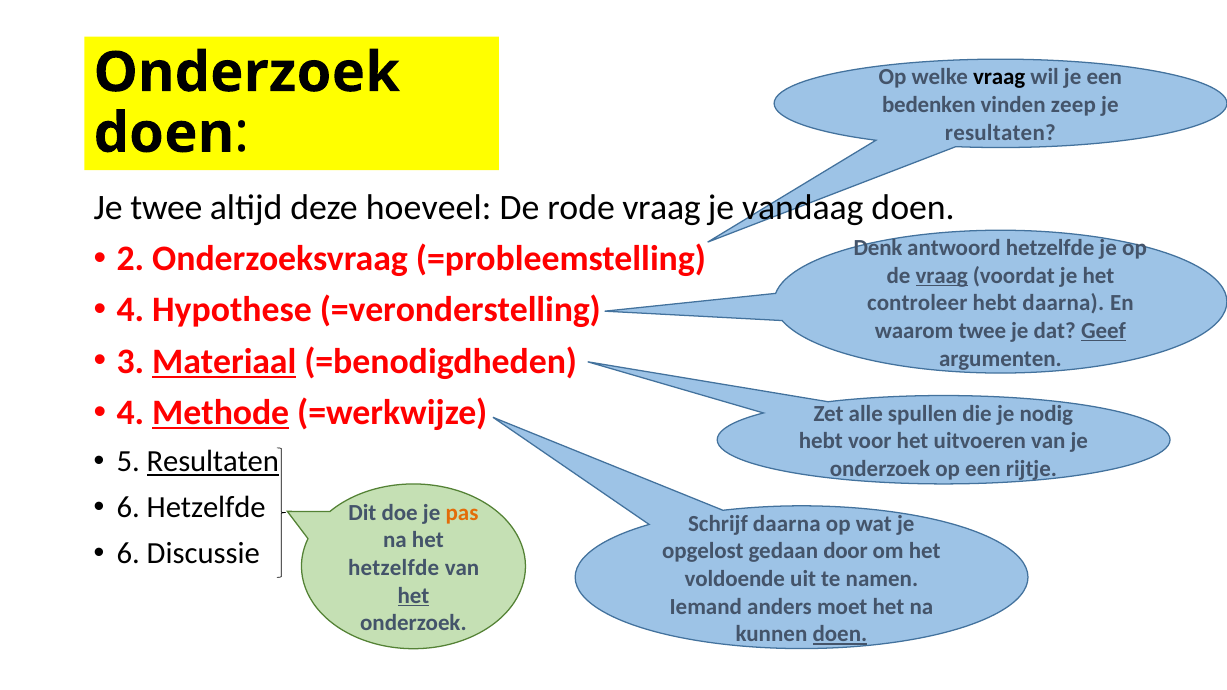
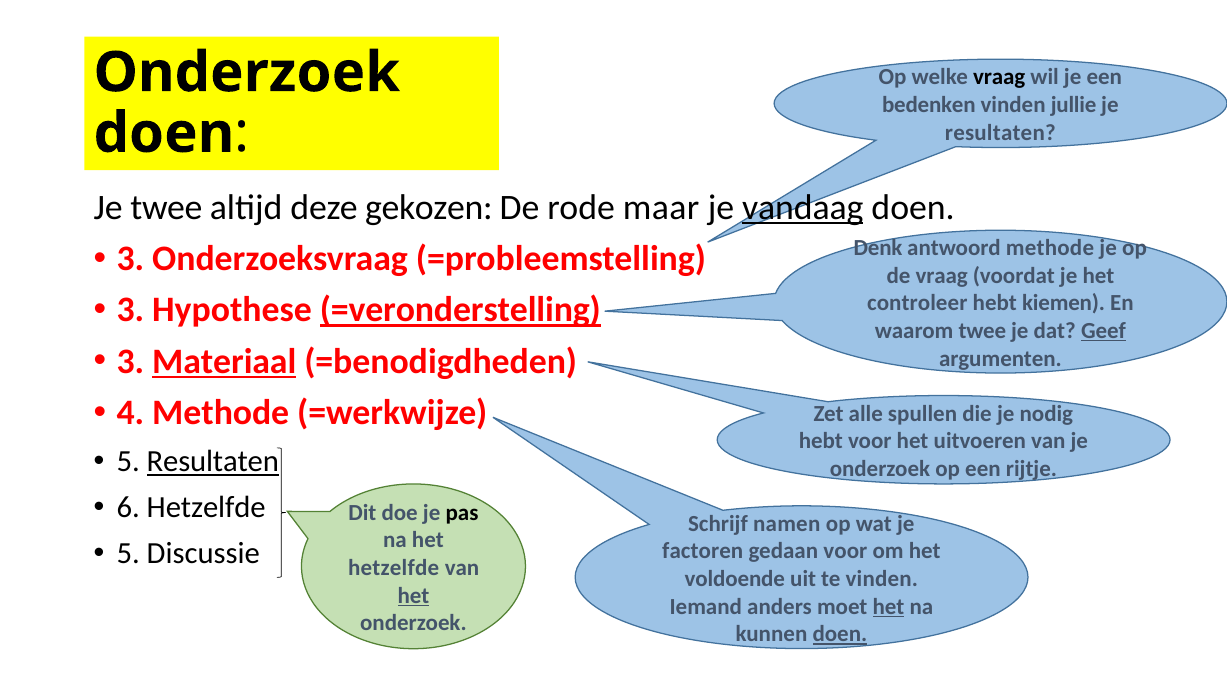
zeep: zeep -> jullie (1074, 105)
hoeveel: hoeveel -> gekozen (429, 207)
rode vraag: vraag -> maar (661, 207)
vandaag underline: none -> present (803, 207)
antwoord hetzelfde: hetzelfde -> methode (1050, 248)
2: 2 -> 3 (130, 259)
vraag underline: present -> none (942, 276)
4: 4 -> 3 (130, 310)
=veronderstelling underline: none -> present (460, 310)
hebt daarna: daarna -> kiemen (1064, 303)
Methode underline: present -> none (221, 413)
pas colour: orange -> black (462, 513)
Schrijf daarna: daarna -> namen (787, 524)
6: 6 -> 5 (128, 553)
opgelost: opgelost -> factoren (703, 551)
gedaan door: door -> voor (845, 551)
te namen: namen -> vinden (882, 579)
het underline: none -> present (889, 607)
